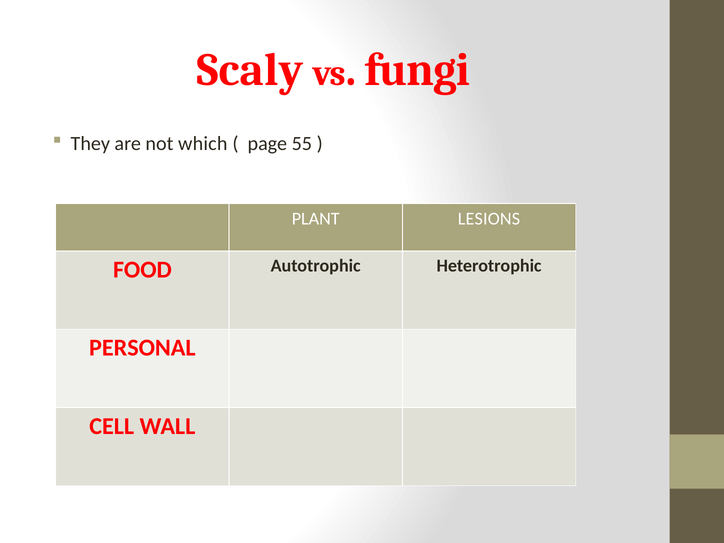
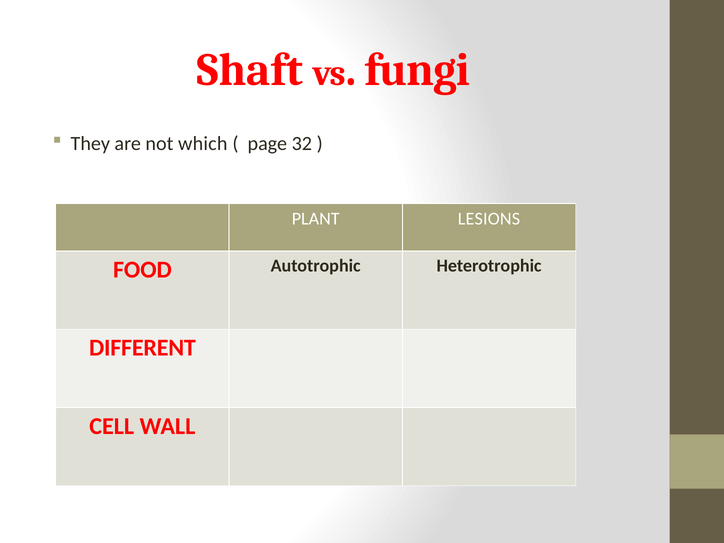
Scaly: Scaly -> Shaft (250, 70)
55: 55 -> 32 (302, 144)
PERSONAL: PERSONAL -> DIFFERENT (142, 348)
